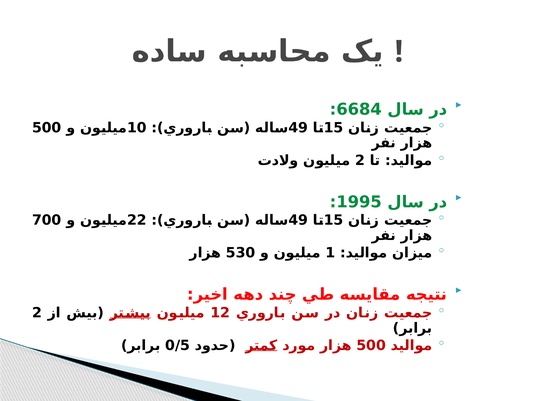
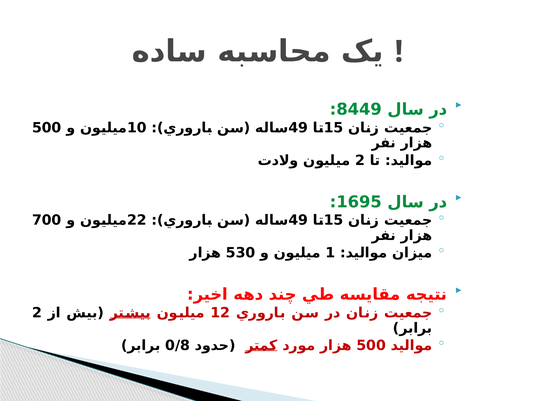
6684: 6684 -> 8449 (359, 110)
1995: 1995 -> 1695 (359, 202)
0/5: 0/5 -> 0/8 (178, 346)
